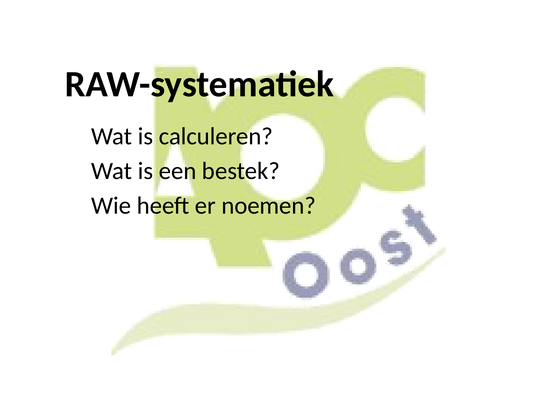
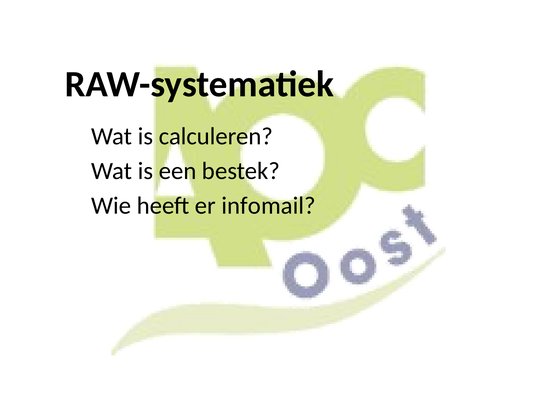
noemen: noemen -> infomail (269, 205)
